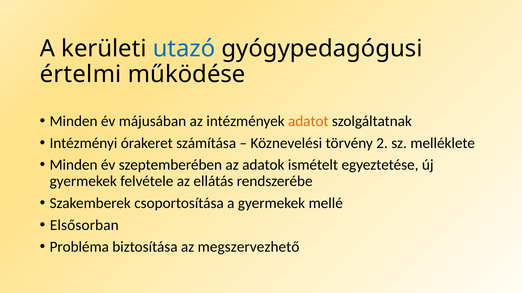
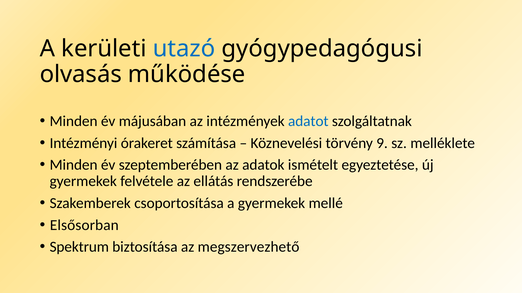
értelmi: értelmi -> olvasás (81, 74)
adatot colour: orange -> blue (308, 121)
2: 2 -> 9 (382, 143)
Probléma: Probléma -> Spektrum (79, 247)
